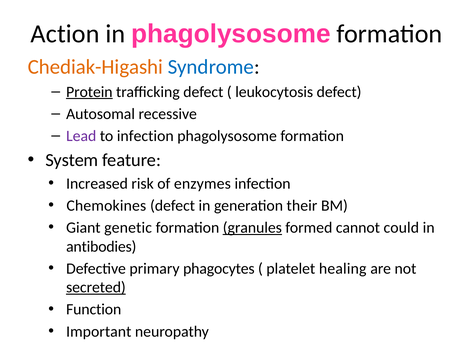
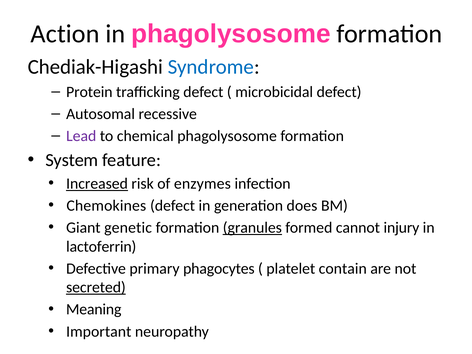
Chediak-Higashi colour: orange -> black (95, 67)
Protein underline: present -> none (89, 92)
leukocytosis: leukocytosis -> microbicidal (274, 92)
to infection: infection -> chemical (145, 136)
Increased underline: none -> present (97, 184)
their: their -> does (302, 206)
could: could -> injury (401, 228)
antibodies: antibodies -> lactoferrin (101, 247)
healing: healing -> contain (343, 269)
Function: Function -> Meaning (94, 309)
